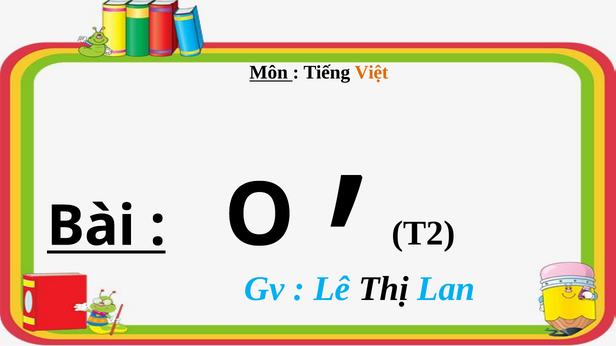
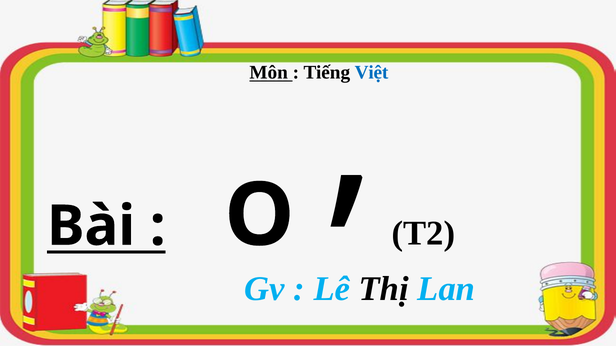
Việt colour: orange -> blue (371, 73)
